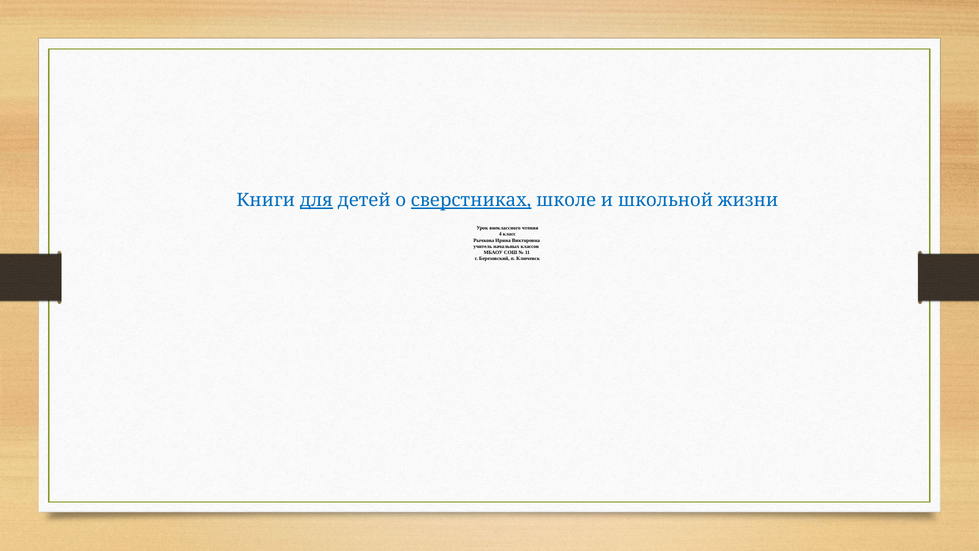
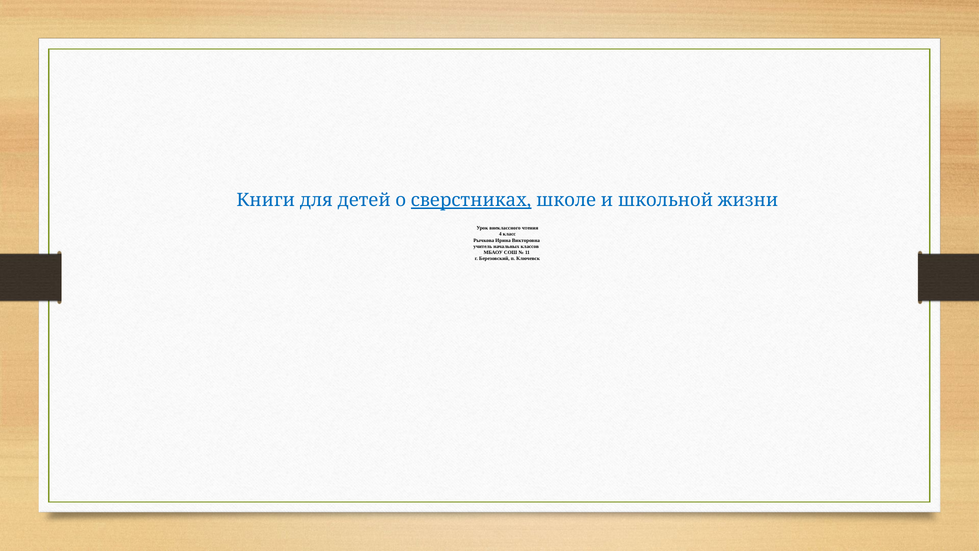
для underline: present -> none (316, 200)
